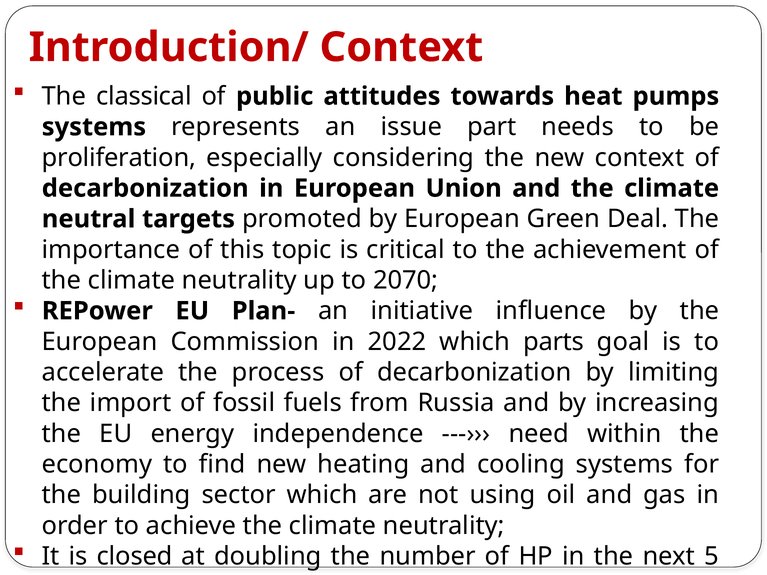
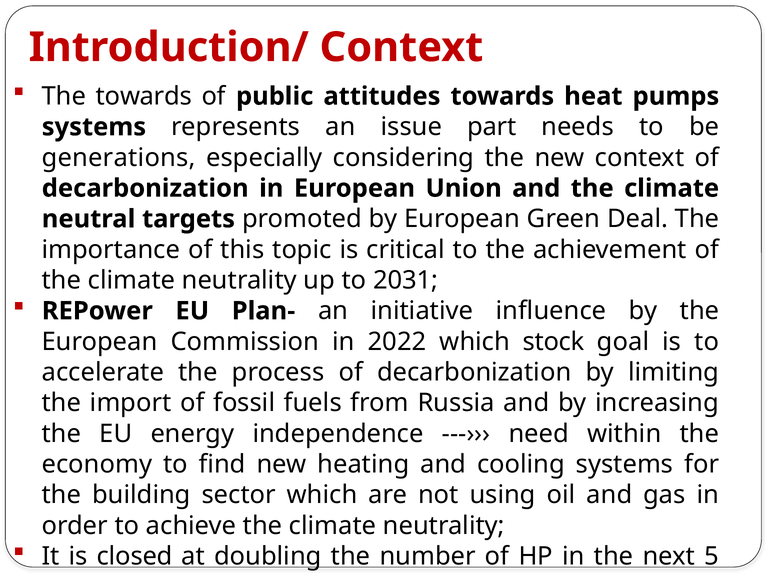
The classical: classical -> towards (144, 96)
proliferation: proliferation -> generations (119, 158)
2070: 2070 -> 2031 (406, 280)
parts: parts -> stock (554, 342)
